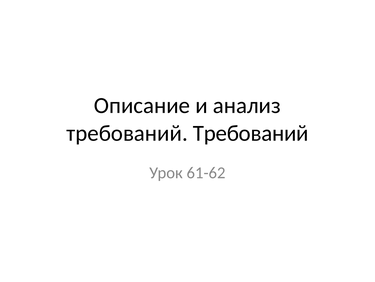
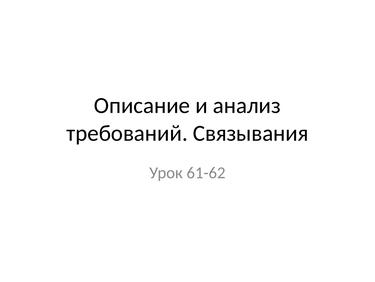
требований Требований: Требований -> Связывания (251, 133)
